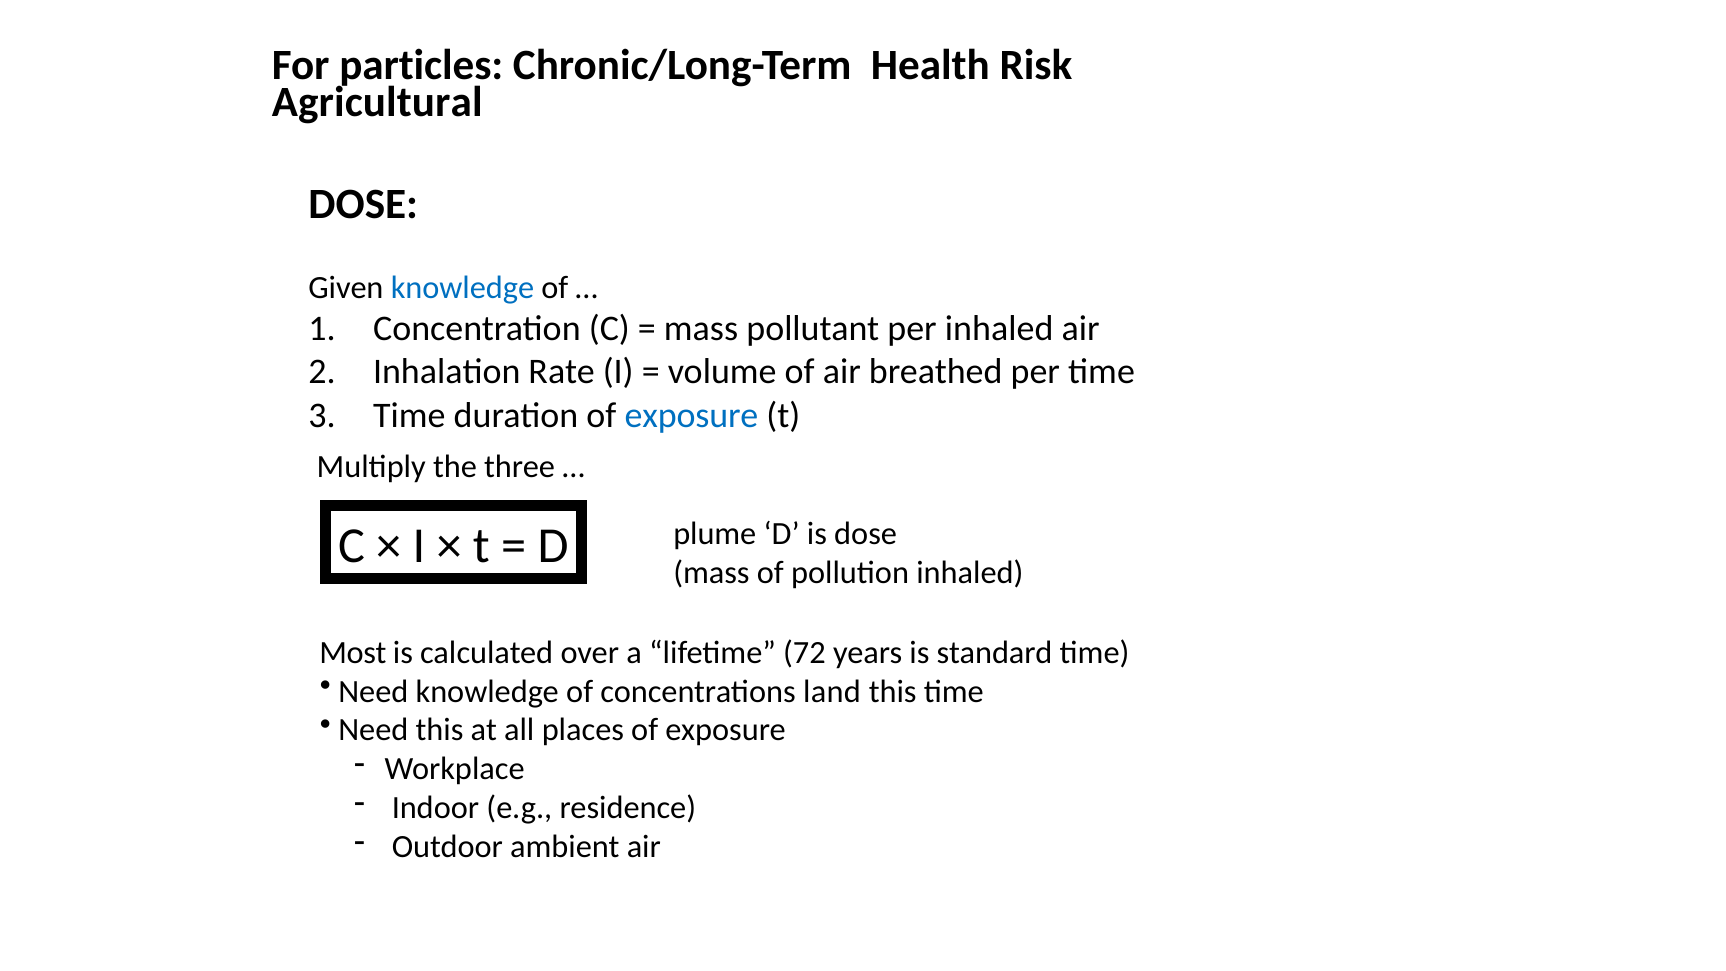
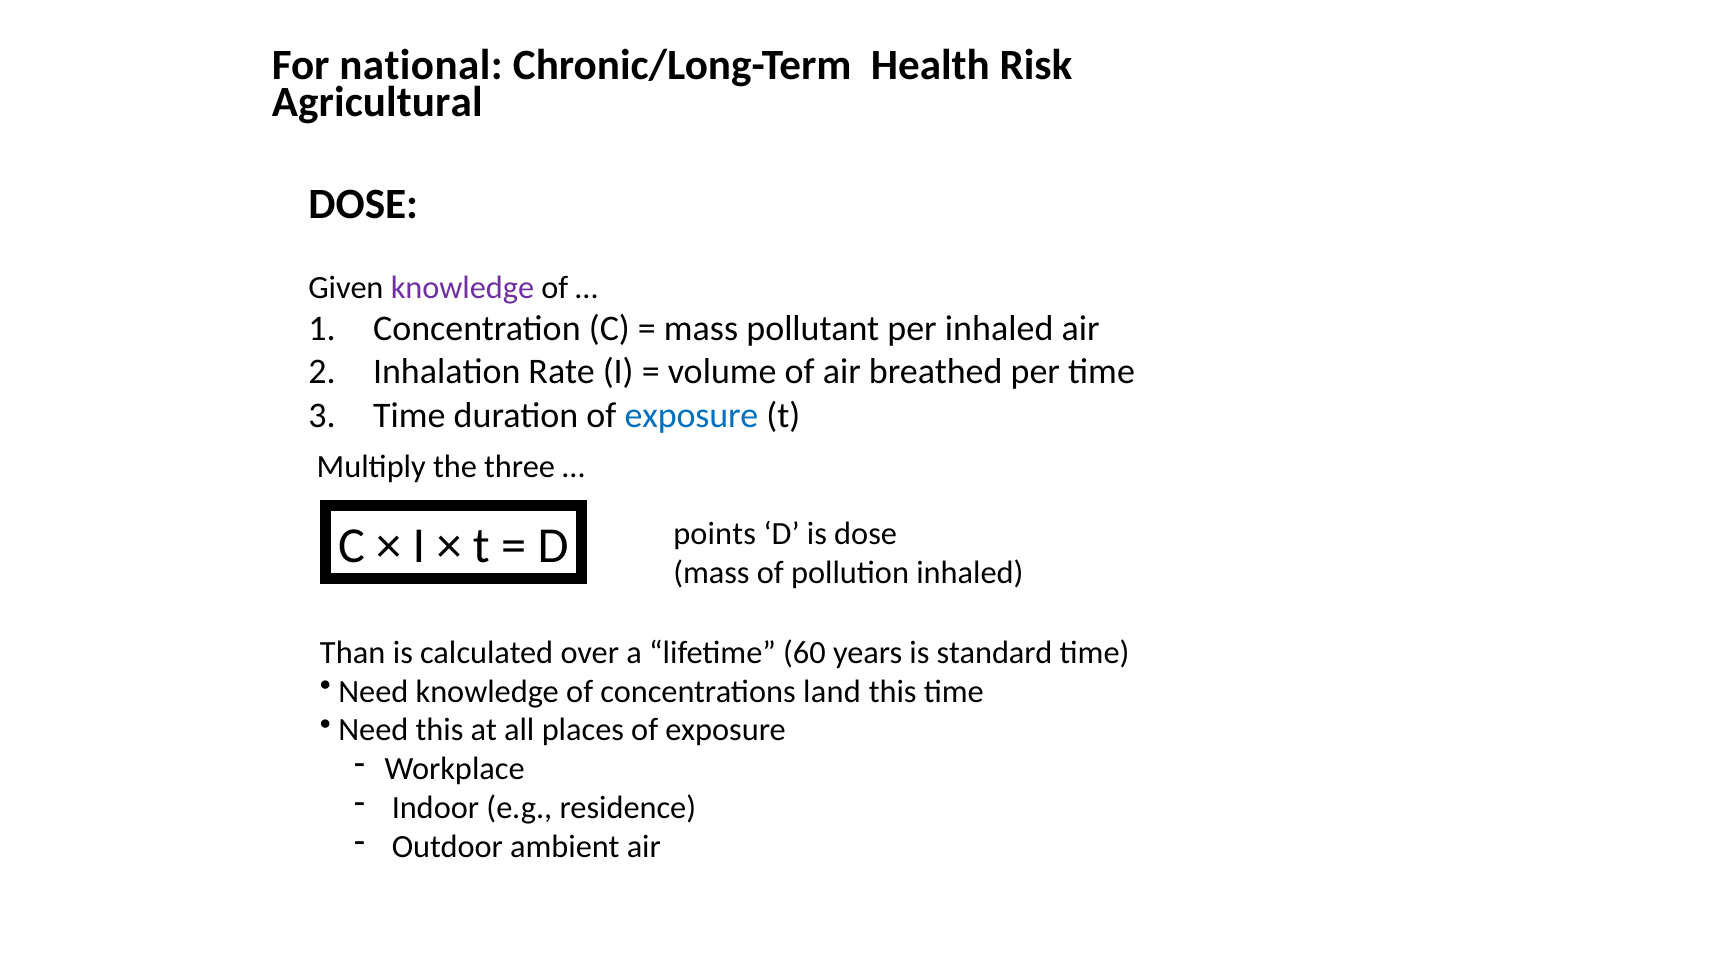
particles: particles -> national (421, 65)
knowledge colour: blue -> purple (462, 288)
plume: plume -> points (715, 534)
Most: Most -> Than (353, 652)
72: 72 -> 60 (804, 652)
